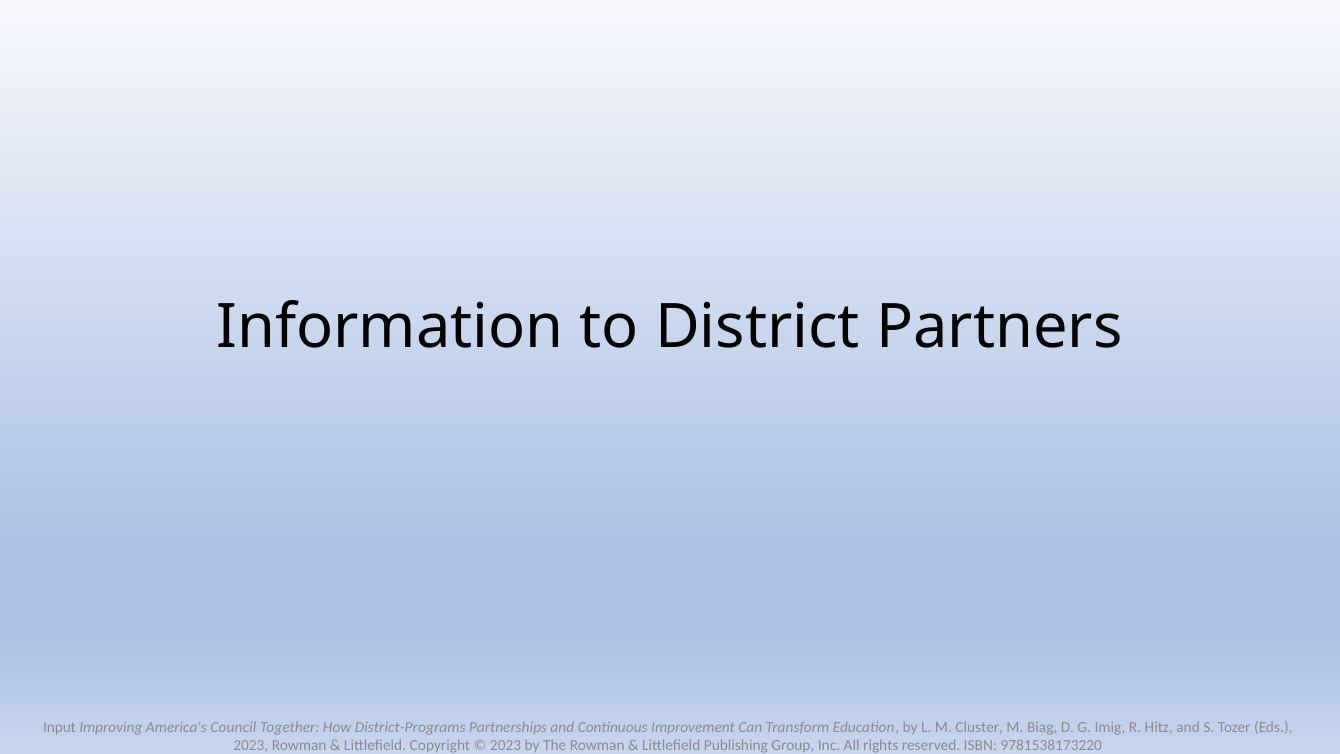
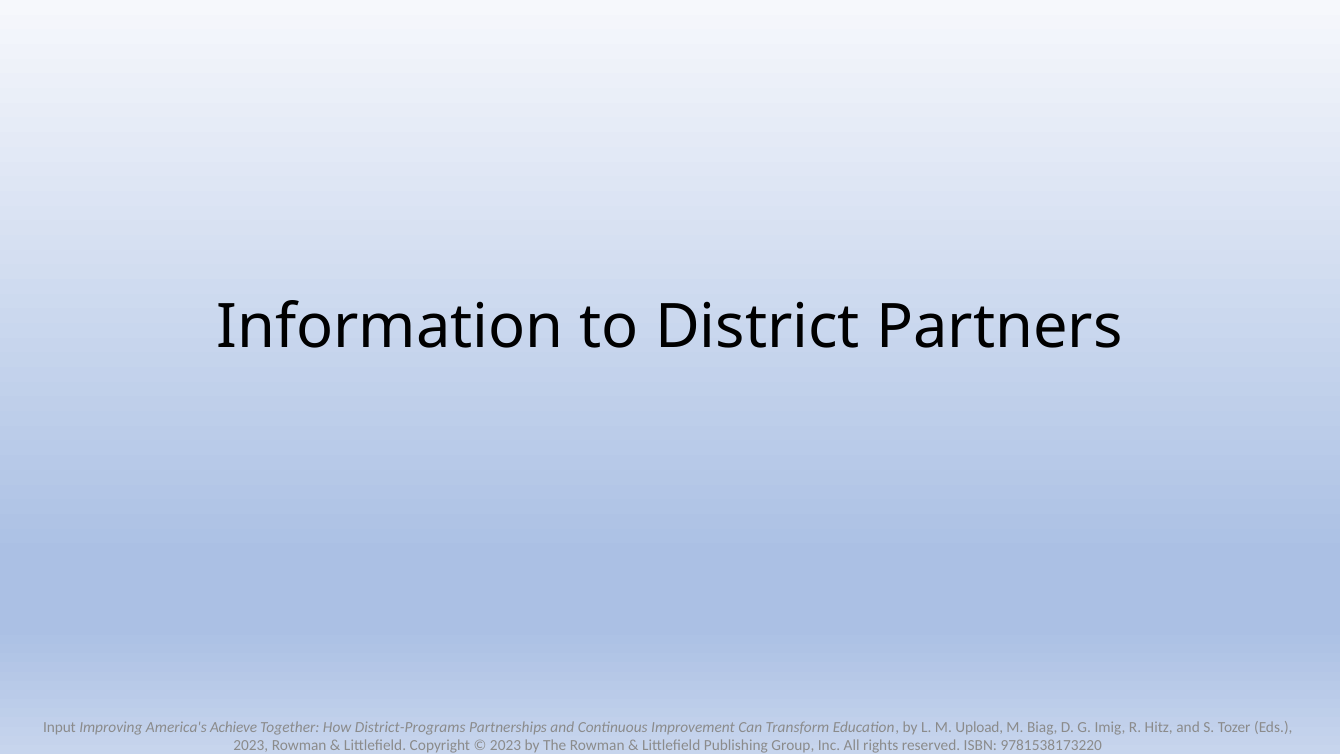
Council: Council -> Achieve (234, 727)
Cluster: Cluster -> Upload (979, 727)
